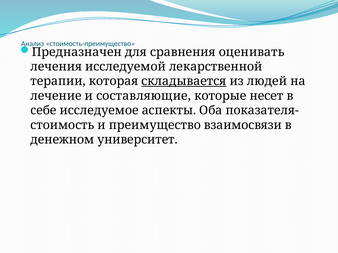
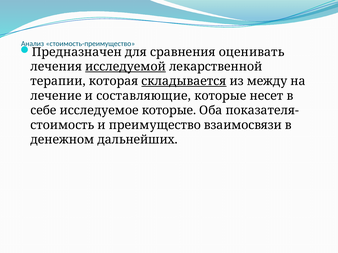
исследуемой underline: none -> present (125, 67)
людей: людей -> между (267, 81)
исследуемое аспекты: аспекты -> которые (169, 111)
университет: университет -> дальнейших (138, 140)
